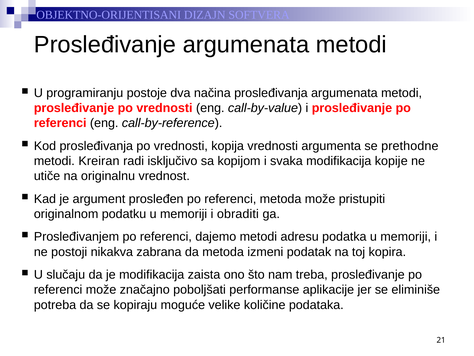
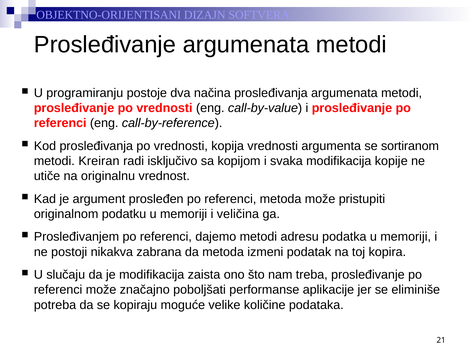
prethodne: prethodne -> sortiranom (410, 146)
obraditi: obraditi -> veličina (238, 214)
